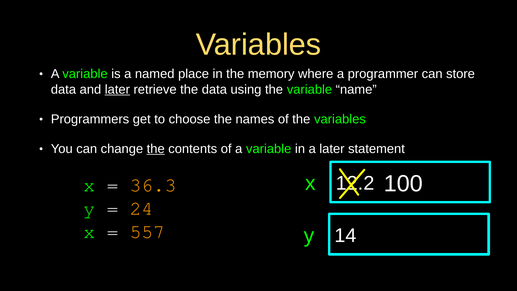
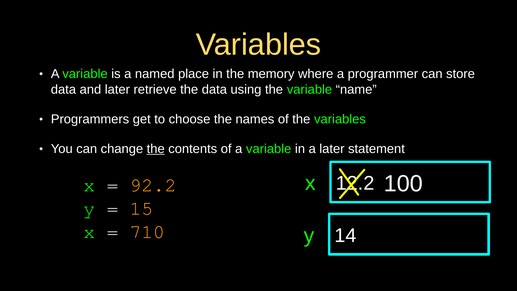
later underline: present -> none (117, 89)
36.3: 36.3 -> 92.2 (153, 185)
24: 24 -> 15 (142, 208)
557: 557 -> 710 (147, 232)
